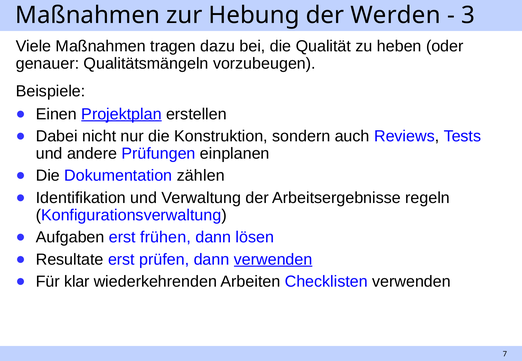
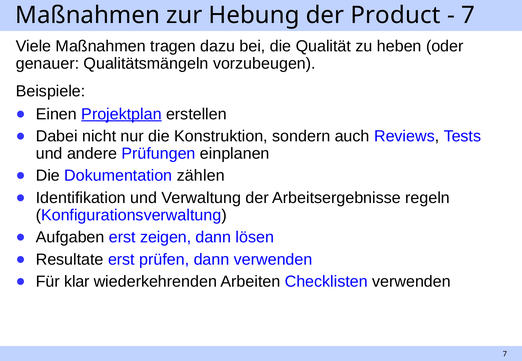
Werden: Werden -> Product (395, 15)
3: 3 -> 7 (468, 15)
frühen: frühen -> zeigen (166, 237)
verwenden underline: present -> none (273, 260)
